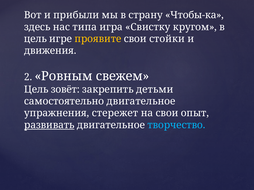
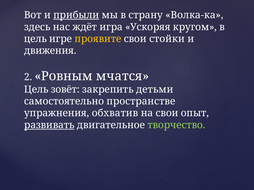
прибыли underline: none -> present (76, 15)
Чтобы-ка: Чтобы-ка -> Волка-ка (194, 15)
типа: типа -> ждёт (85, 27)
Свистку: Свистку -> Ускоряя (148, 27)
свежем: свежем -> мчатся (123, 76)
самостоятельно двигательное: двигательное -> пространстве (141, 102)
стережет: стережет -> обхватив (115, 113)
творчество colour: light blue -> light green (176, 125)
